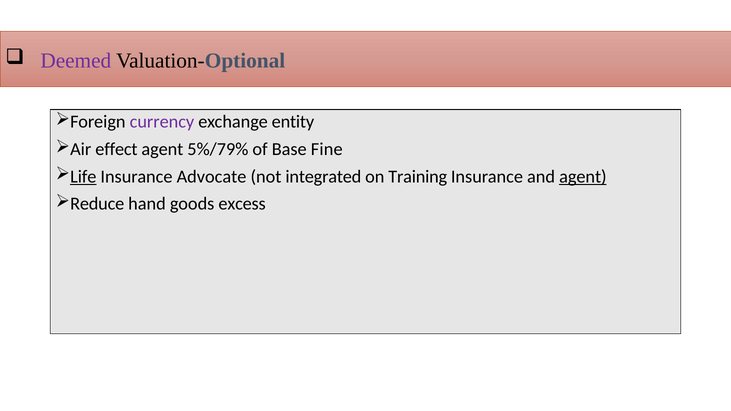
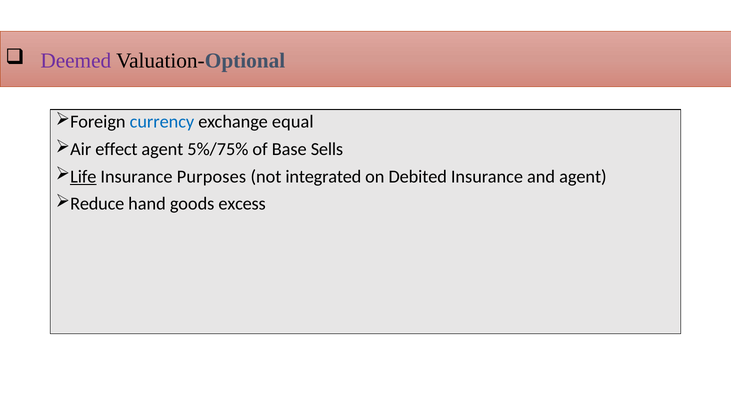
currency colour: purple -> blue (162, 122)
entity: entity -> equal (293, 122)
5%/79%: 5%/79% -> 5%/75% (218, 149)
Fine: Fine -> Sells (327, 149)
Advocate: Advocate -> Purposes (211, 177)
Training: Training -> Debited (418, 177)
agent underline: present -> none (583, 177)
